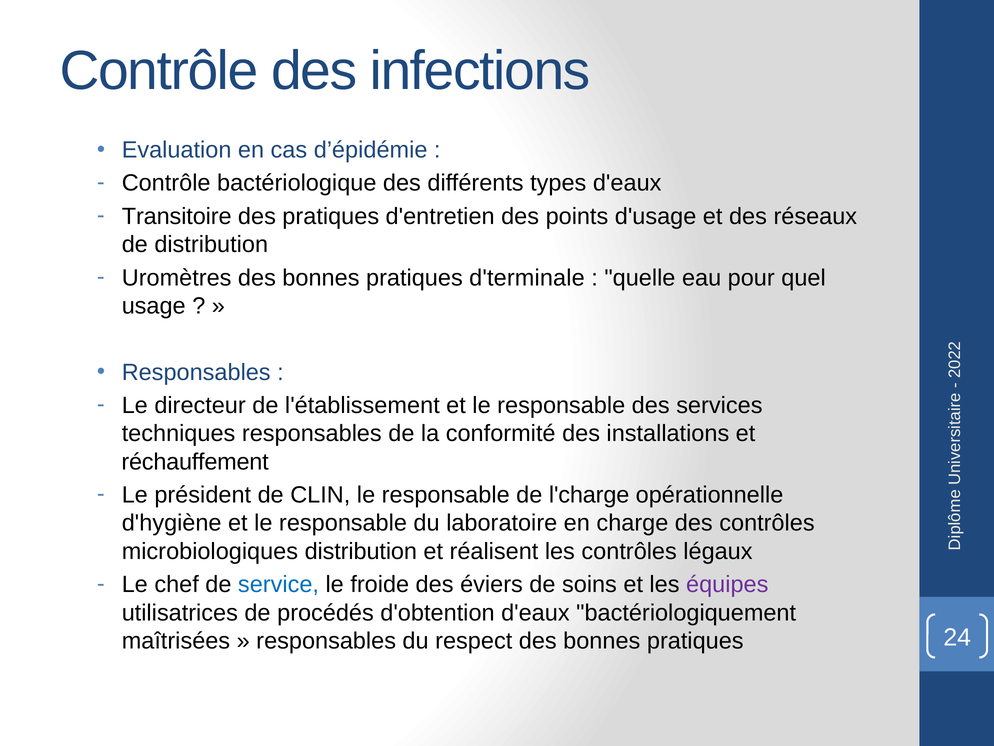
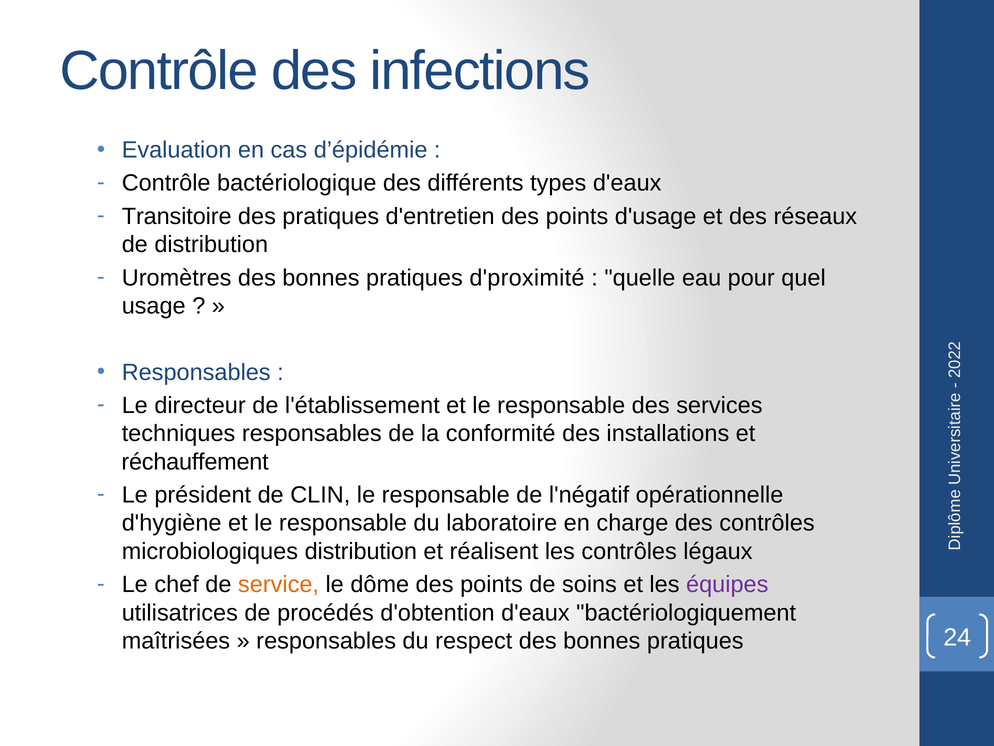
d'terminale: d'terminale -> d'proximité (527, 278)
l'charge: l'charge -> l'négatif (589, 495)
service colour: blue -> orange (278, 584)
froide: froide -> dôme (380, 584)
éviers: éviers -> points (491, 584)
